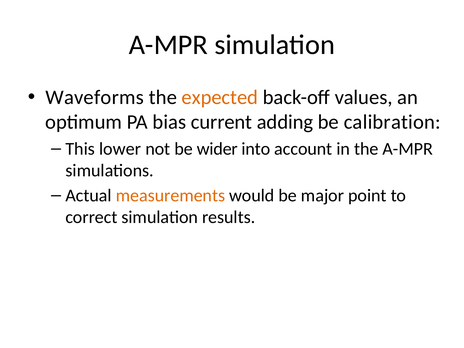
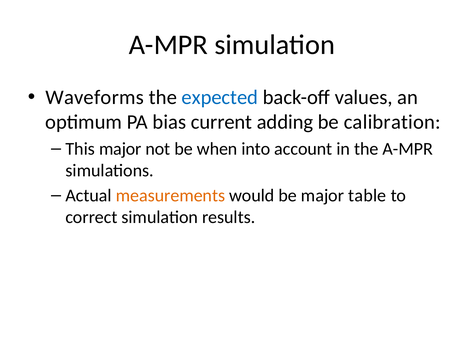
expected colour: orange -> blue (220, 97)
This lower: lower -> major (120, 149)
wider: wider -> when (217, 149)
point: point -> table (367, 196)
